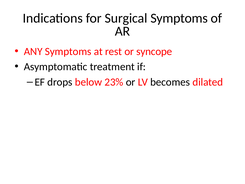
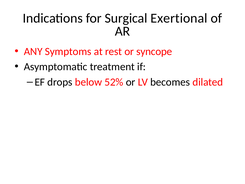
Surgical Symptoms: Symptoms -> Exertional (179, 18)
23%: 23% -> 52% (114, 82)
